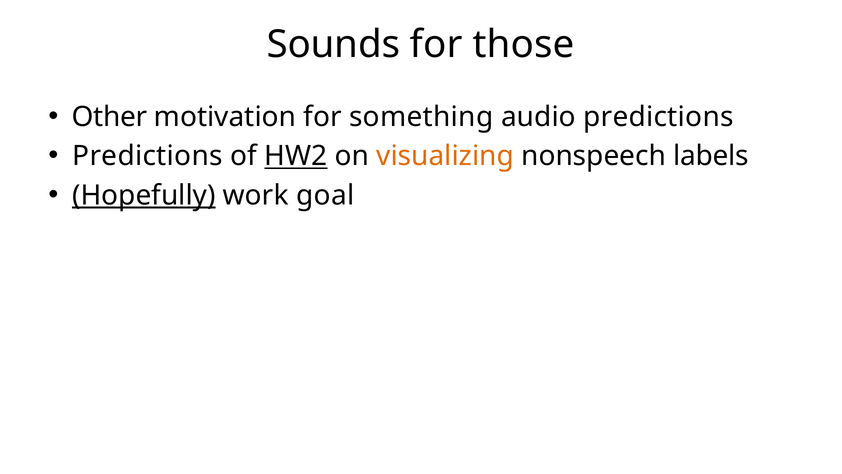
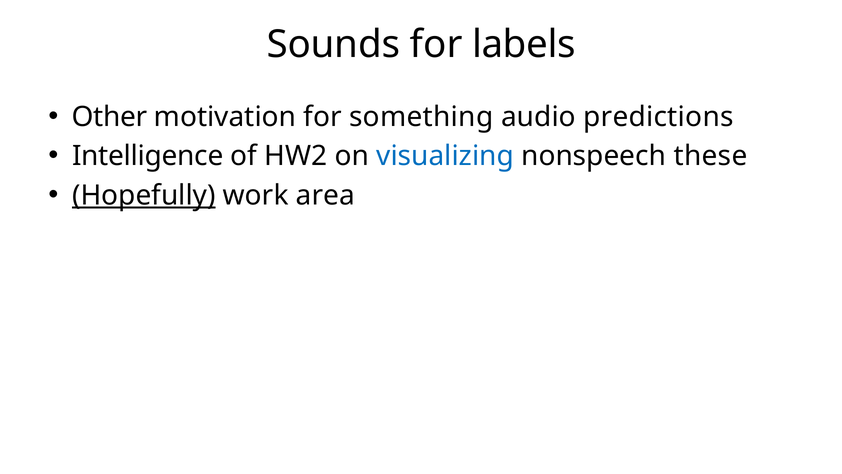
those: those -> labels (524, 45)
Predictions: Predictions -> Intelligence (148, 156)
HW2 underline: present -> none (296, 156)
visualizing colour: orange -> blue (445, 156)
labels: labels -> these (711, 156)
goal: goal -> area (325, 195)
